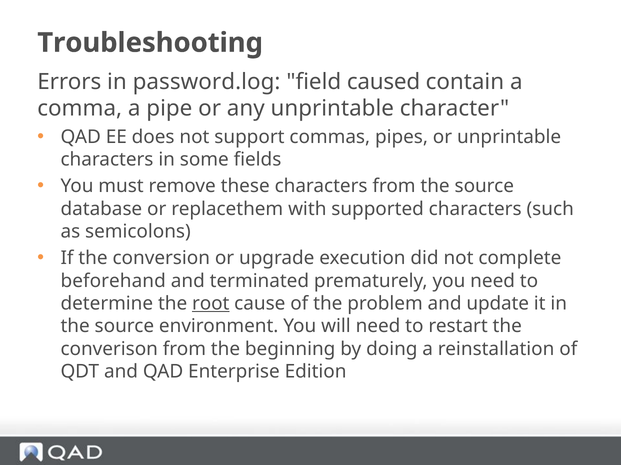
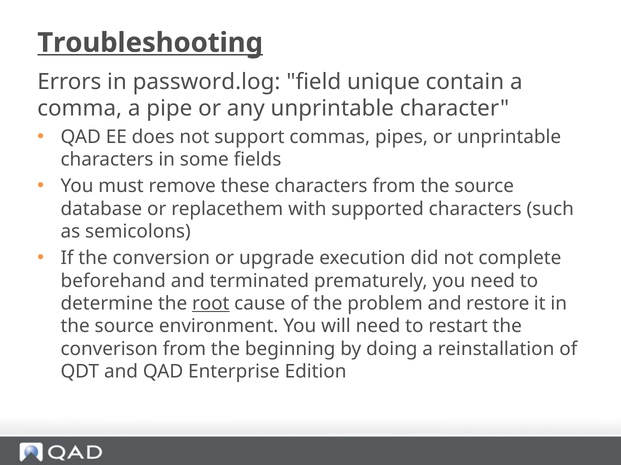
Troubleshooting underline: none -> present (150, 43)
caused: caused -> unique (384, 82)
update: update -> restore (498, 304)
